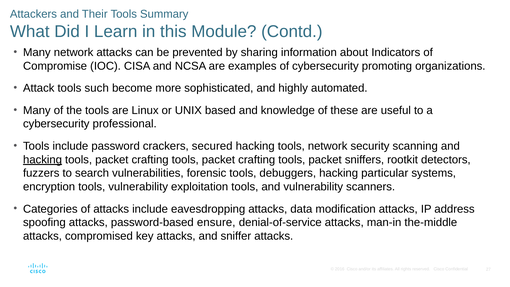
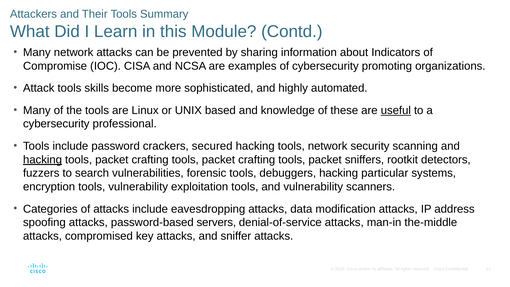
such: such -> skills (97, 88)
useful underline: none -> present (396, 110)
ensure: ensure -> servers (216, 222)
